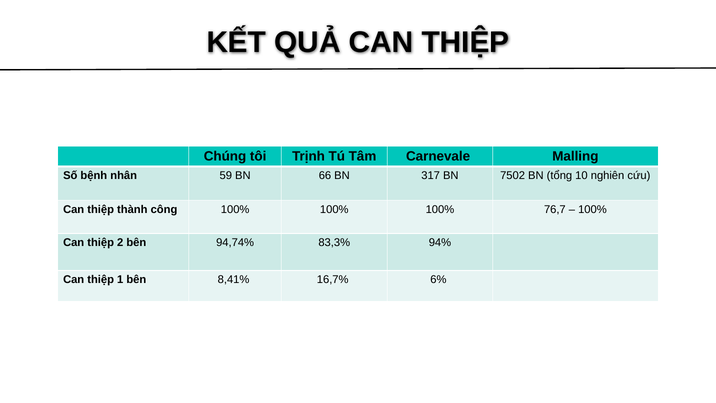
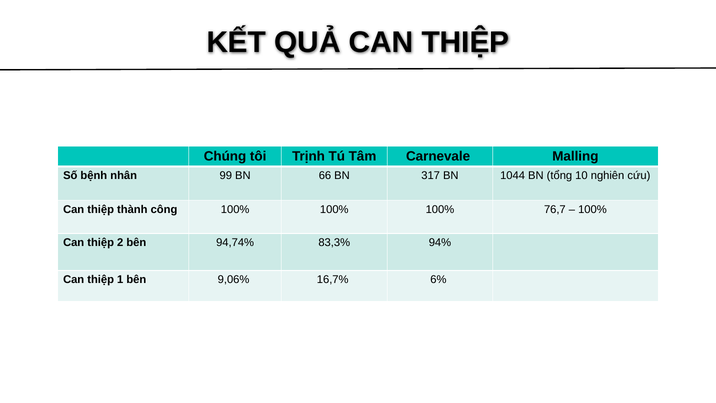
59: 59 -> 99 (226, 175)
7502: 7502 -> 1044 (513, 175)
8,41%: 8,41% -> 9,06% (234, 279)
